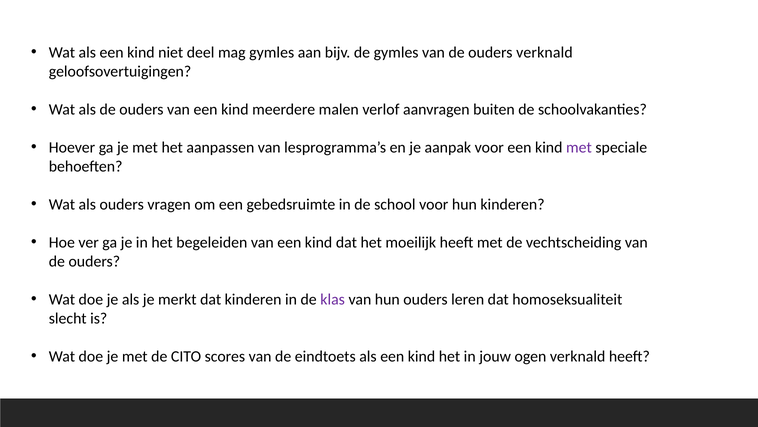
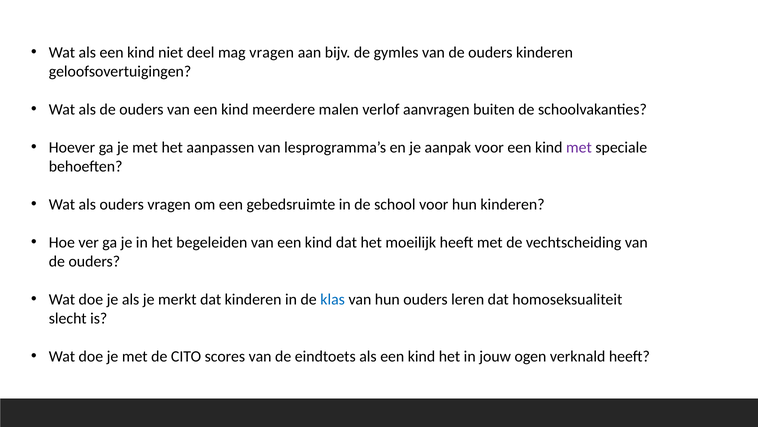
mag gymles: gymles -> vragen (272, 52)
ouders verknald: verknald -> kinderen (545, 52)
klas colour: purple -> blue (333, 299)
